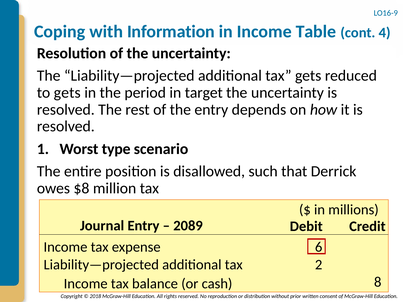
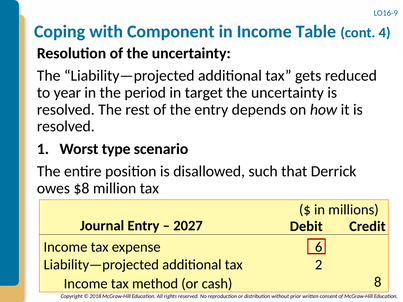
Information: Information -> Component (171, 32)
to gets: gets -> year (67, 93)
2089: 2089 -> 2027 (188, 226)
balance: balance -> method (155, 284)
